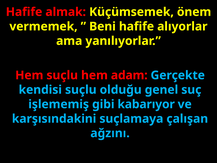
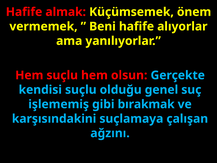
adam: adam -> olsun (129, 75)
kabarıyor: kabarıyor -> bırakmak (146, 104)
